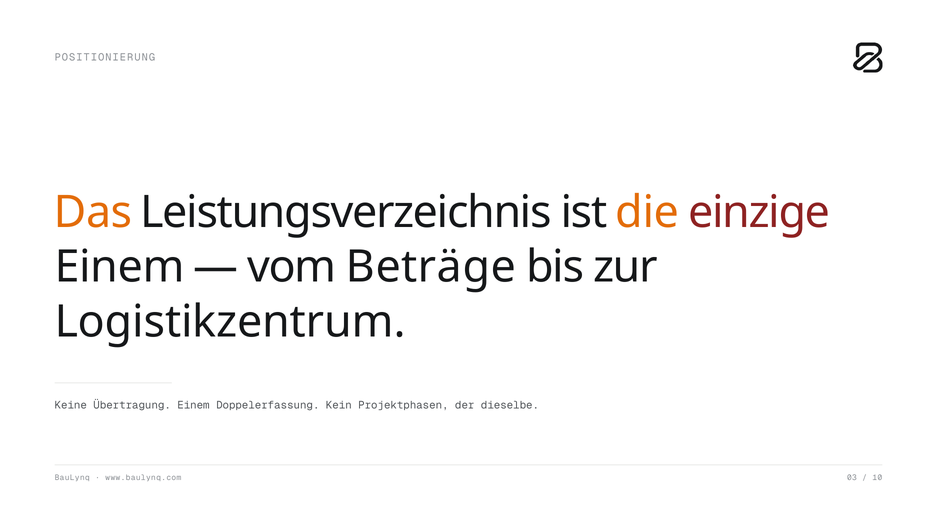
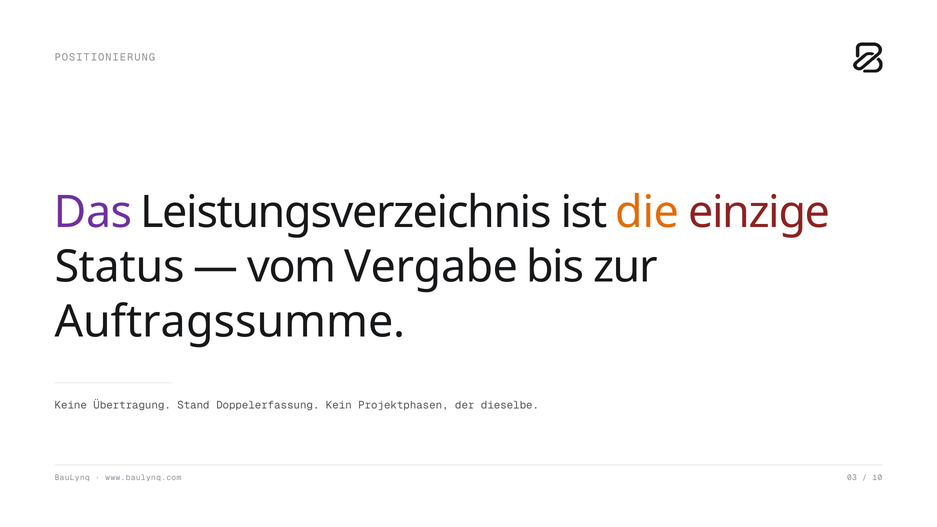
Das colour: orange -> purple (93, 212)
Einem: Einem -> Status (120, 267)
Beträge: Beträge -> Vergabe (431, 267)
Logistikzentrum: Logistikzentrum -> Auftragssumme (230, 322)
Übertragung Einem: Einem -> Stand (193, 405)
